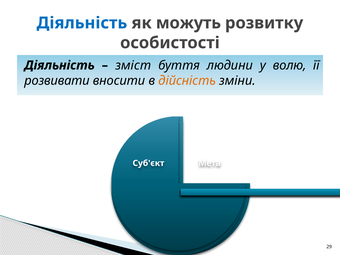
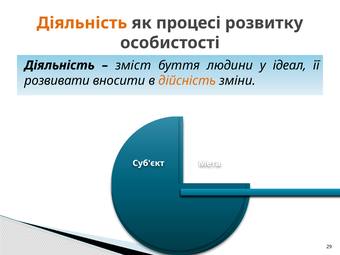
Діяльність colour: blue -> orange (82, 23)
можуть: можуть -> процесі (188, 23)
волю: волю -> ідеал (290, 65)
